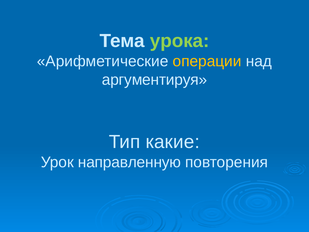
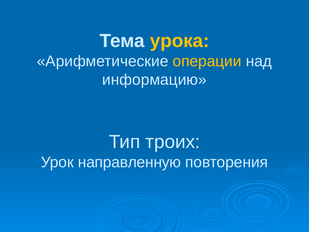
урока colour: light green -> yellow (180, 41)
аргументируя: аргументируя -> информацию (154, 80)
какие: какие -> троих (173, 142)
